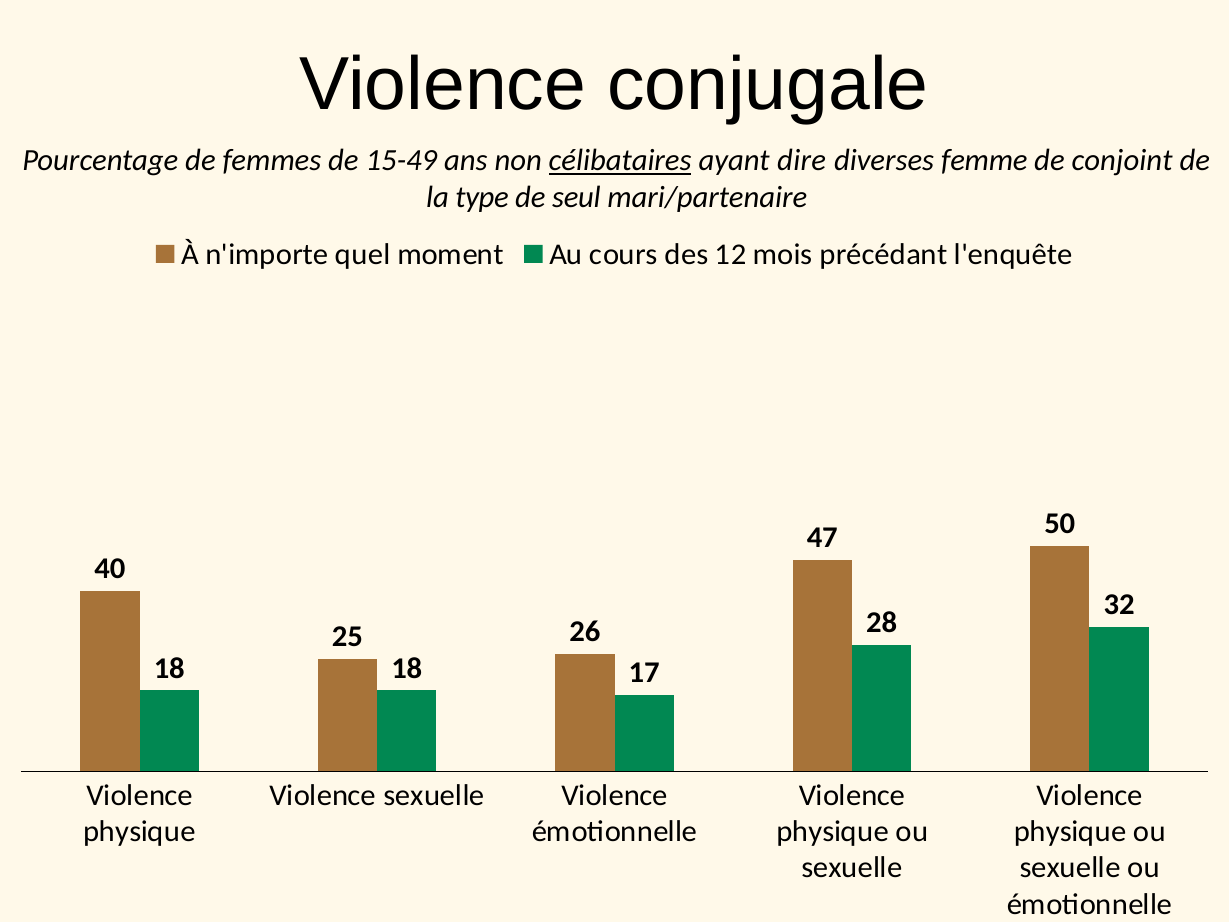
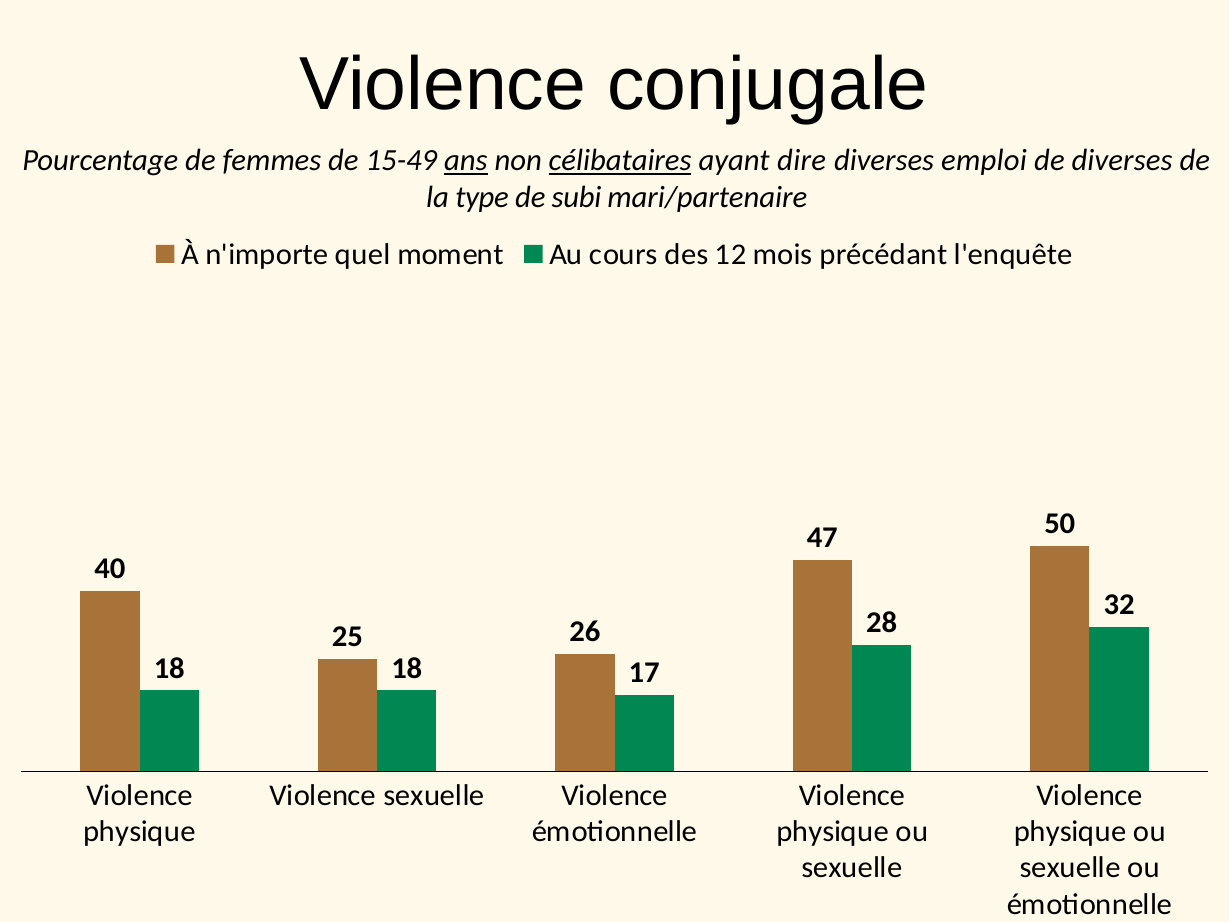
ans underline: none -> present (466, 161)
femme: femme -> emploi (984, 161)
de conjoint: conjoint -> diverses (1122, 161)
seul: seul -> subi (576, 197)
